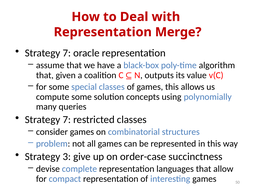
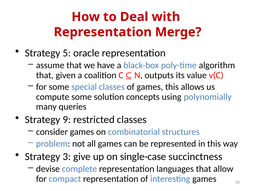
7: 7 -> 5 (67, 53)
7: 7 -> 9 (67, 120)
order-case: order-case -> single-case (143, 157)
